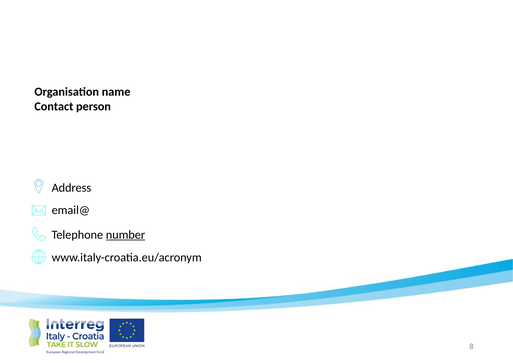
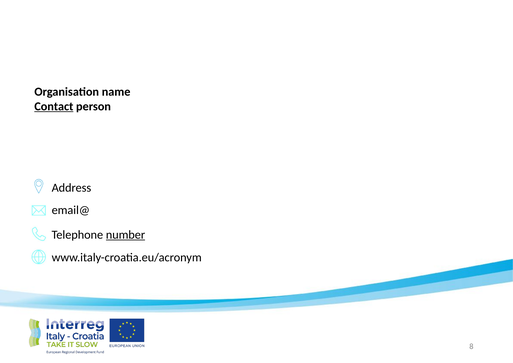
Contact underline: none -> present (54, 106)
